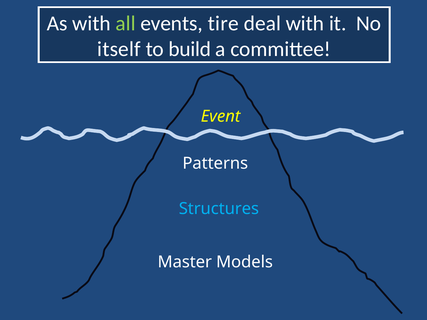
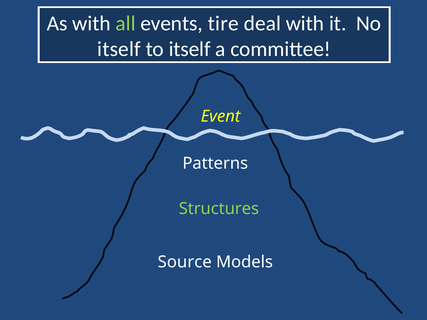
to build: build -> itself (190, 49)
Structures colour: light blue -> light green (219, 209)
Master: Master -> Source (185, 262)
